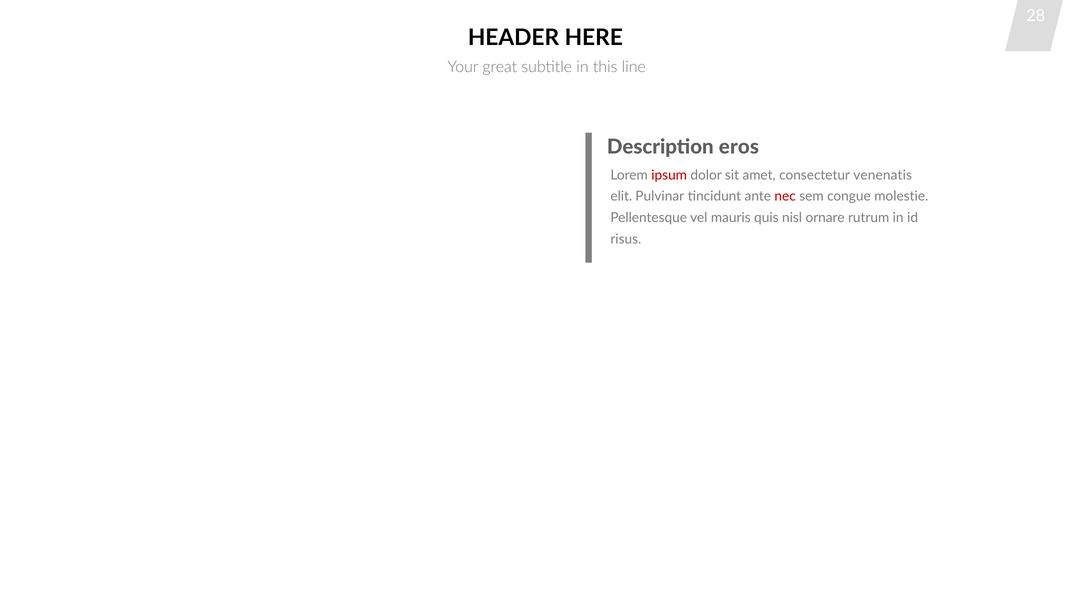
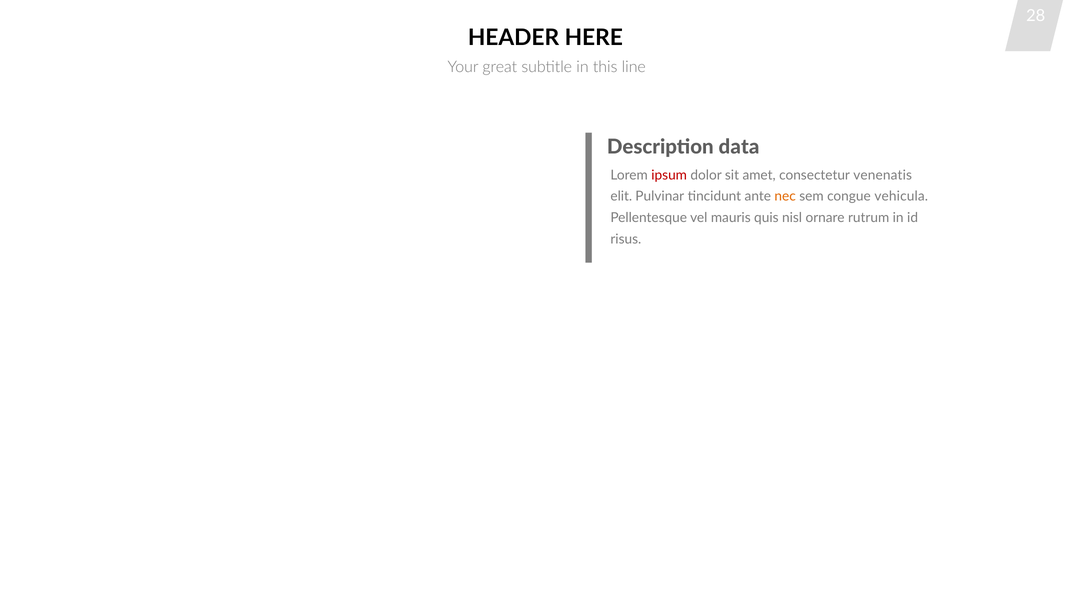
eros: eros -> data (739, 147)
nec colour: red -> orange (785, 197)
molestie: molestie -> vehicula (901, 197)
